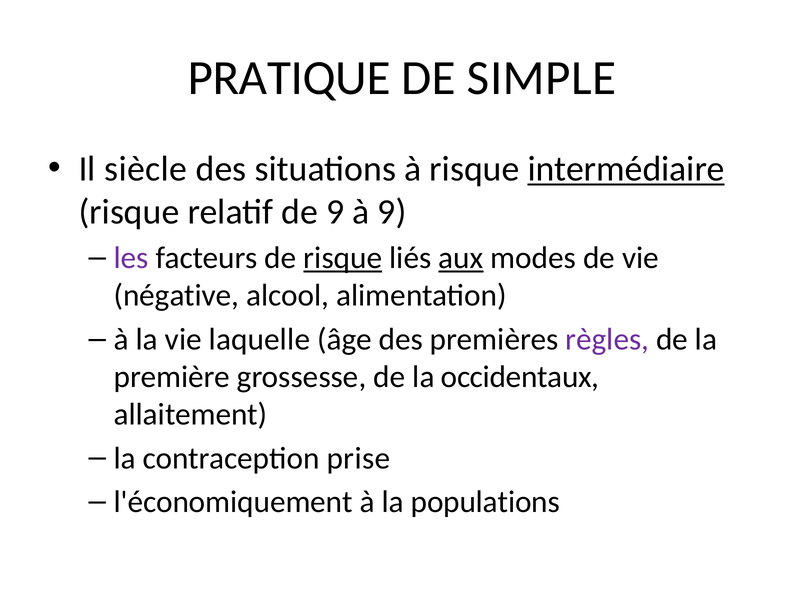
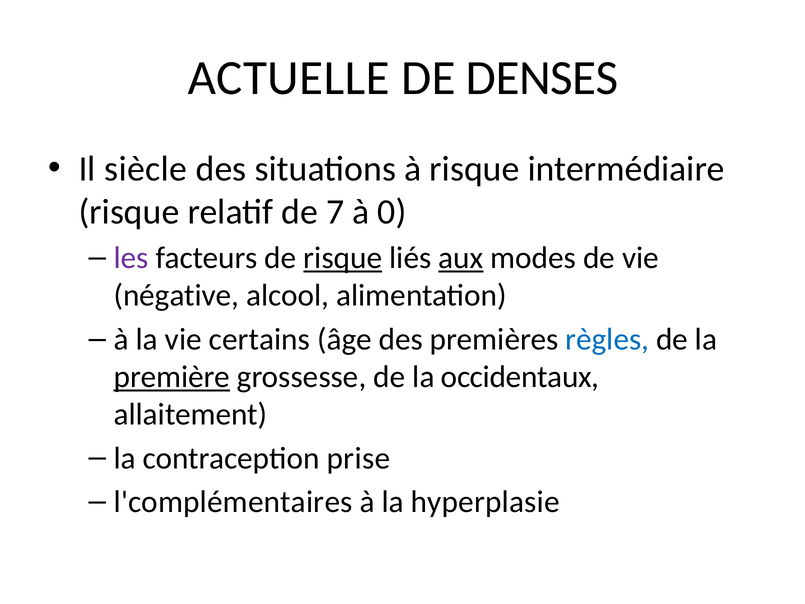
PRATIQUE: PRATIQUE -> ACTUELLE (289, 78)
SIMPLE: SIMPLE -> DENSES (542, 78)
intermédiaire underline: present -> none (626, 169)
de 9: 9 -> 7 (335, 212)
à 9: 9 -> 0 (392, 212)
laquelle: laquelle -> certains (259, 339)
règles colour: purple -> blue (607, 339)
première underline: none -> present (172, 377)
l'économiquement: l'économiquement -> l'complémentaires (233, 502)
populations: populations -> hyperplasie (485, 502)
